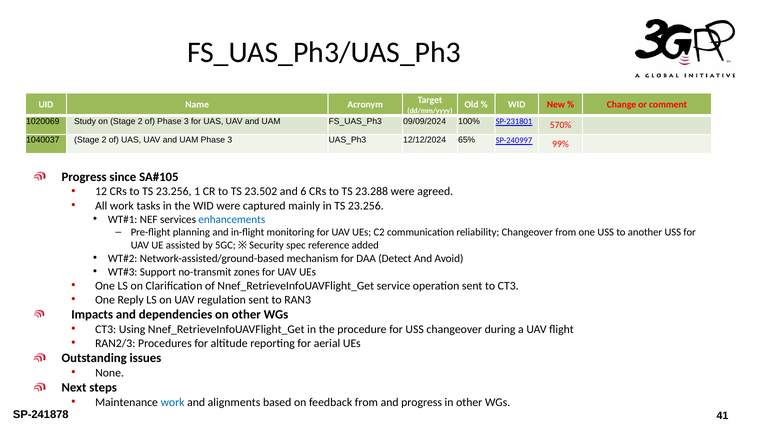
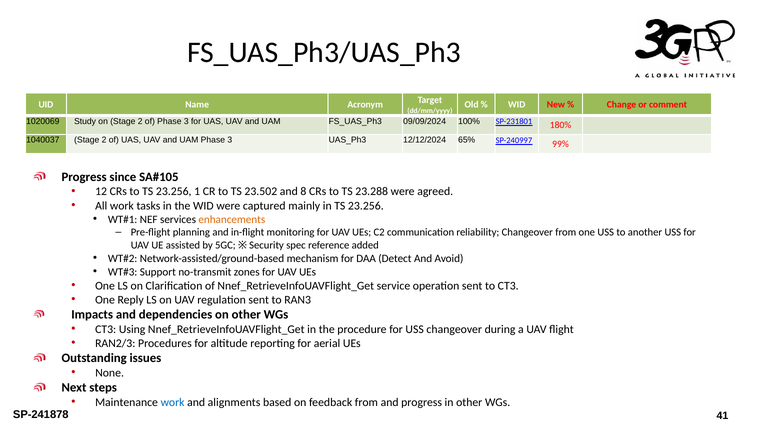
570%: 570% -> 180% (561, 125)
6: 6 -> 8 (303, 191)
enhancements colour: blue -> orange (232, 219)
